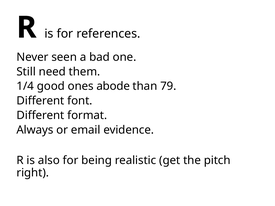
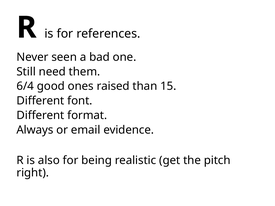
1/4: 1/4 -> 6/4 (25, 86)
abode: abode -> raised (113, 86)
79: 79 -> 15 (168, 86)
